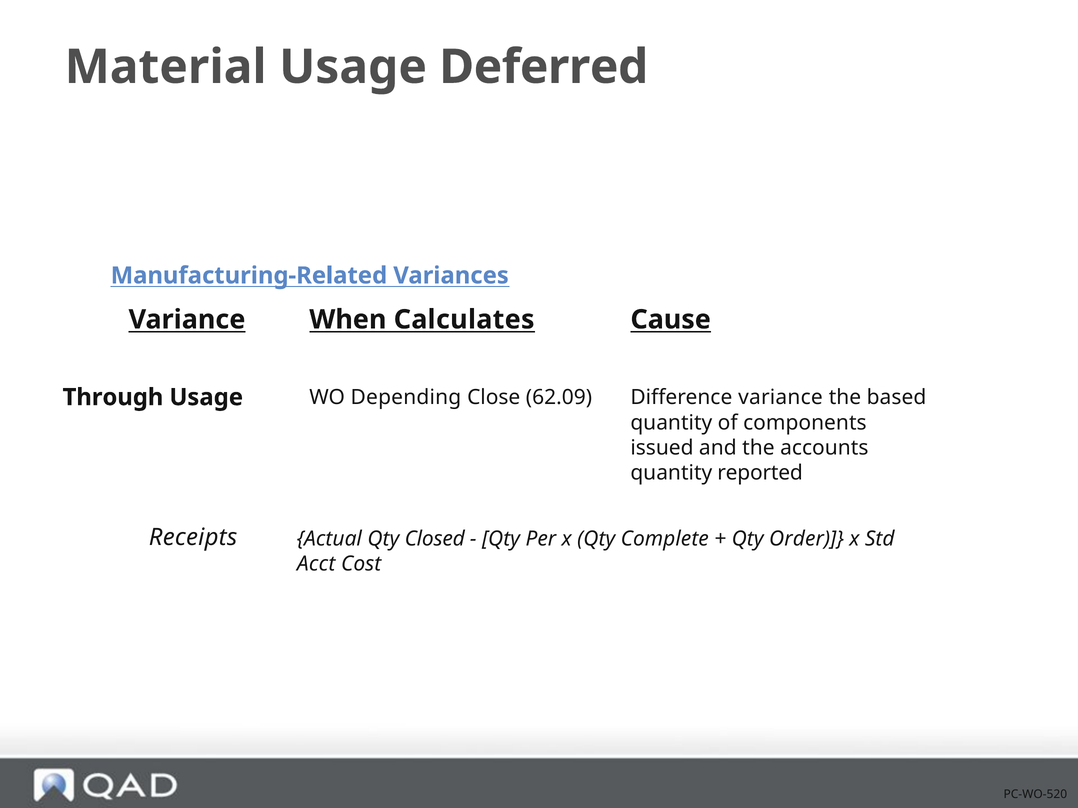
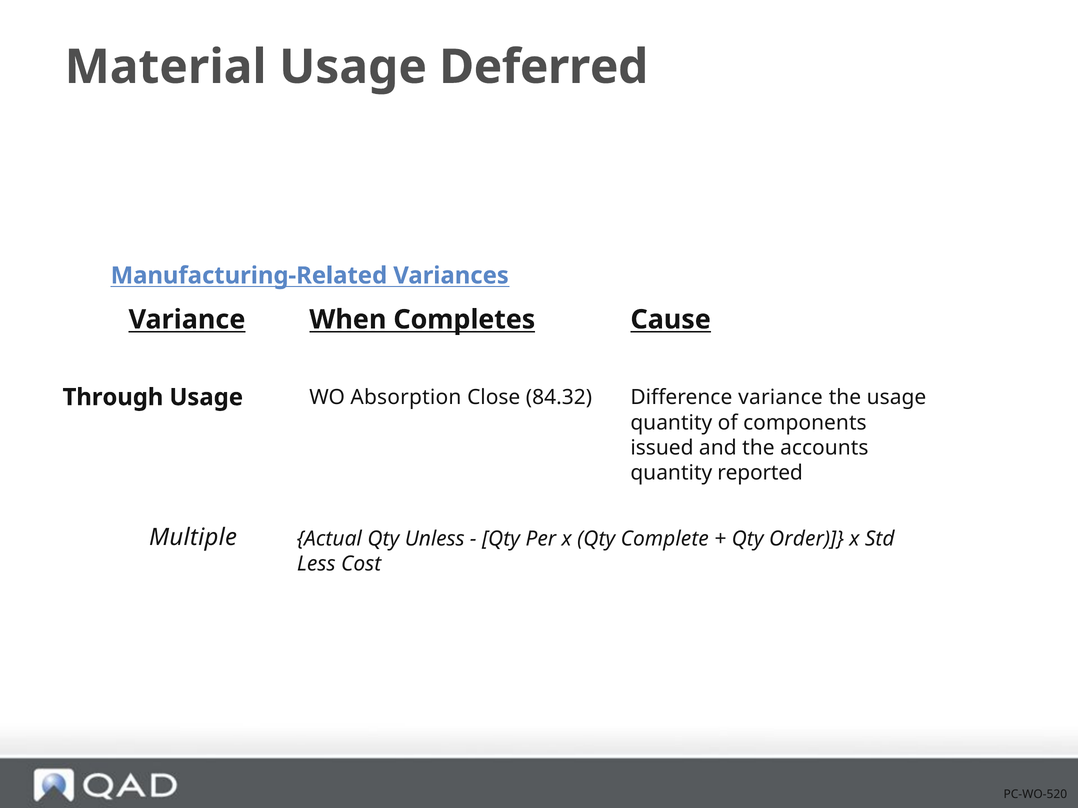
Calculates: Calculates -> Completes (464, 320)
Depending: Depending -> Absorption (406, 398)
62.09: 62.09 -> 84.32 (559, 398)
the based: based -> usage (896, 398)
Receipts: Receipts -> Multiple (193, 538)
Closed: Closed -> Unless (435, 539)
Acct: Acct -> Less (316, 564)
